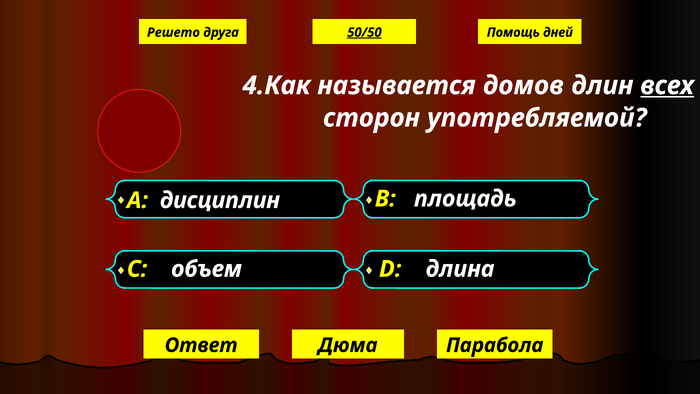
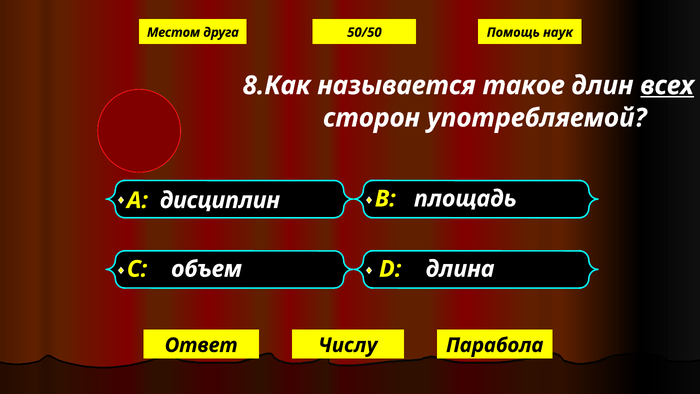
Решето: Решето -> Местом (174, 32)
50/50 underline: present -> none (364, 32)
дней: дней -> наук (558, 32)
4.Как: 4.Как -> 8.Как (277, 85)
домов: домов -> такое (524, 85)
Дюма: Дюма -> Числу (348, 345)
